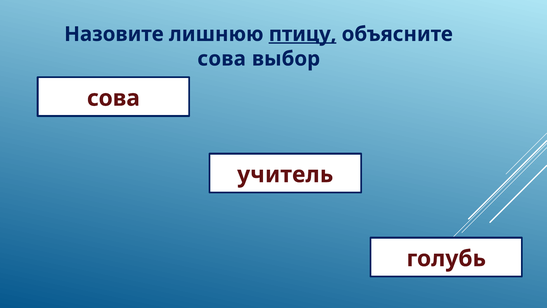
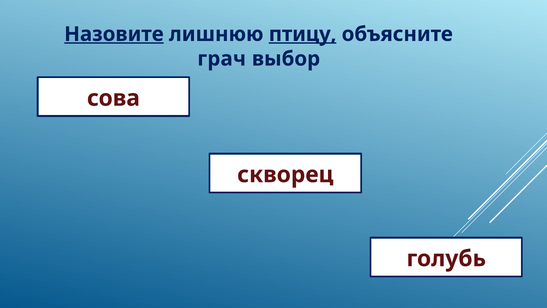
Назовите underline: none -> present (114, 34)
сова: сова -> грач (222, 59)
учитель: учитель -> скворец (285, 174)
